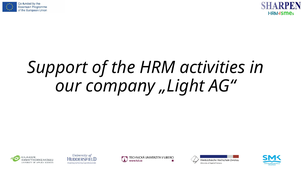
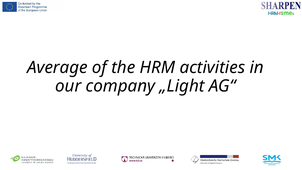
Support: Support -> Average (57, 68)
